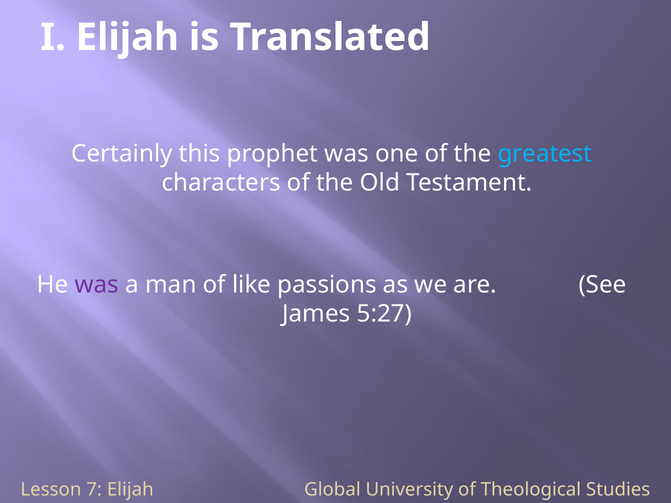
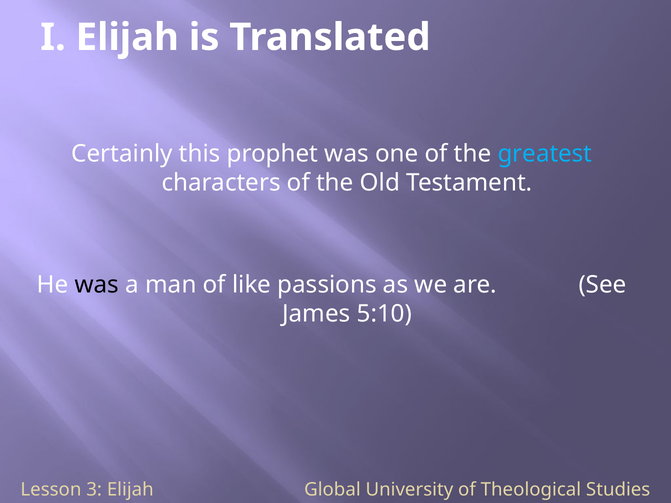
was colour: purple -> black (97, 285)
5:27: 5:27 -> 5:10 (384, 314)
7: 7 -> 3 (94, 490)
